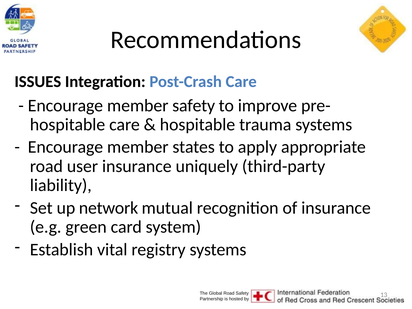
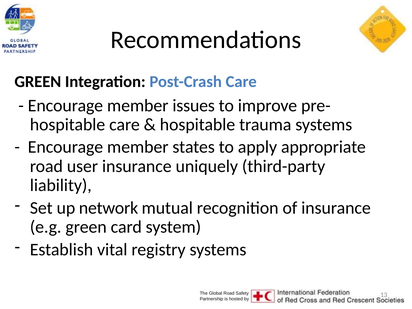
ISSUES: ISSUES -> GREEN (38, 82)
member safety: safety -> issues (194, 105)
